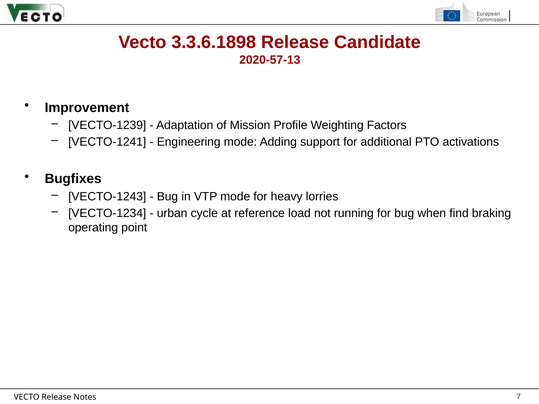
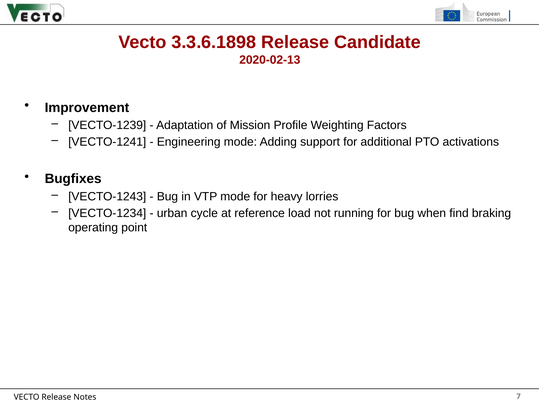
2020-57-13: 2020-57-13 -> 2020-02-13 (270, 60)
